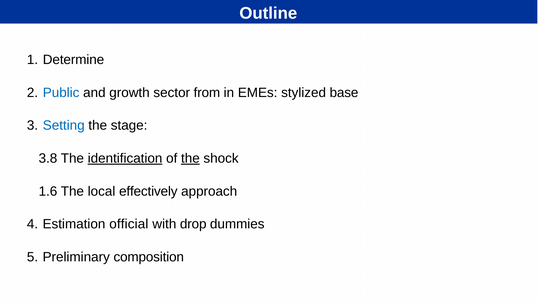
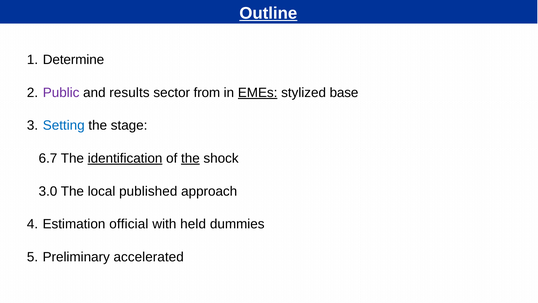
Outline underline: none -> present (268, 13)
Public colour: blue -> purple (61, 93)
growth: growth -> results (129, 93)
EMEs underline: none -> present (258, 93)
3.8: 3.8 -> 6.7 (48, 158)
1.6: 1.6 -> 3.0 (48, 191)
effectively: effectively -> published (148, 191)
drop: drop -> held (193, 224)
composition: composition -> accelerated (149, 257)
